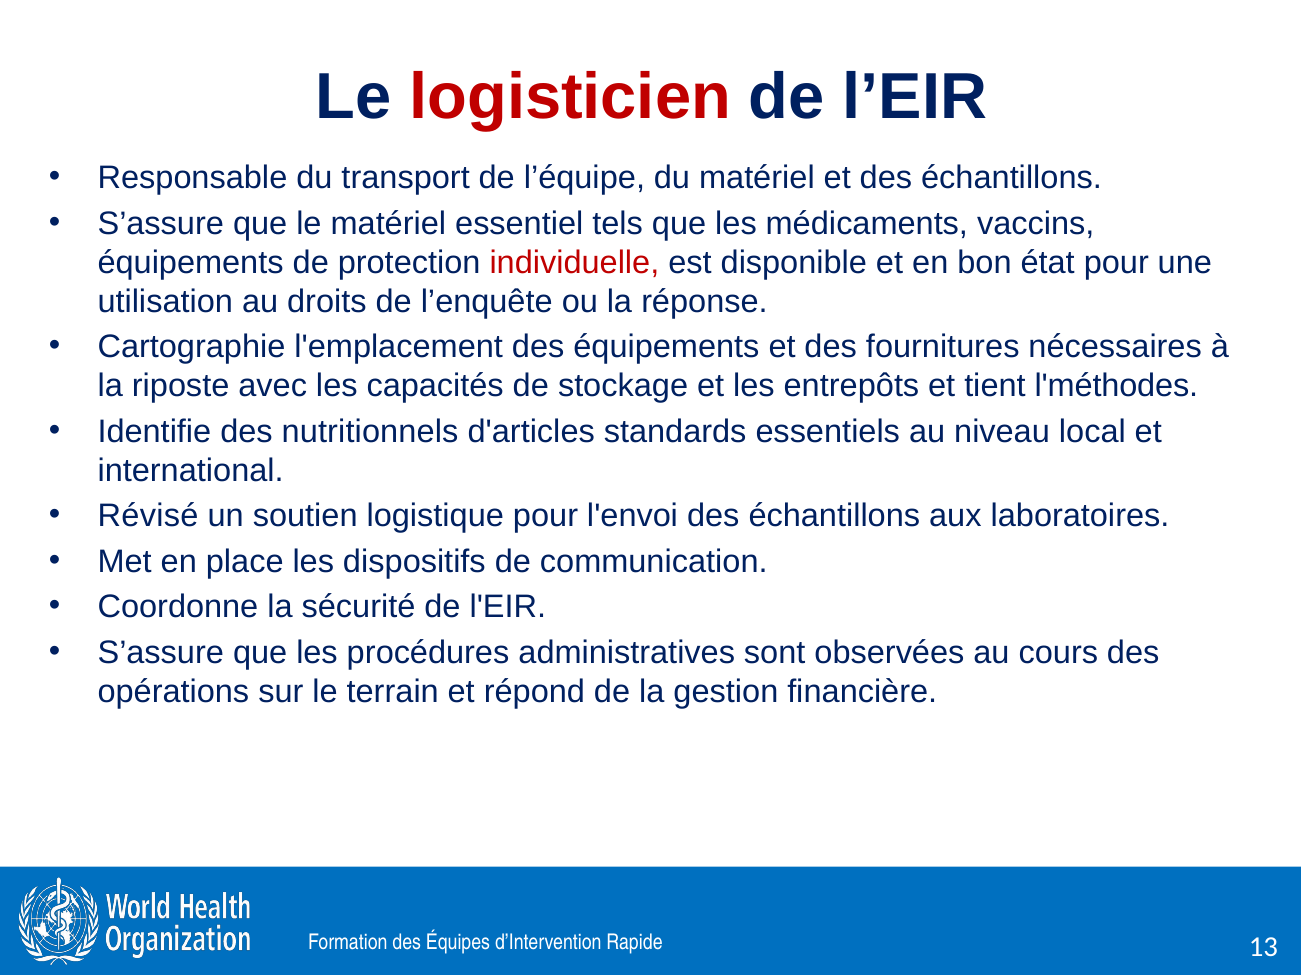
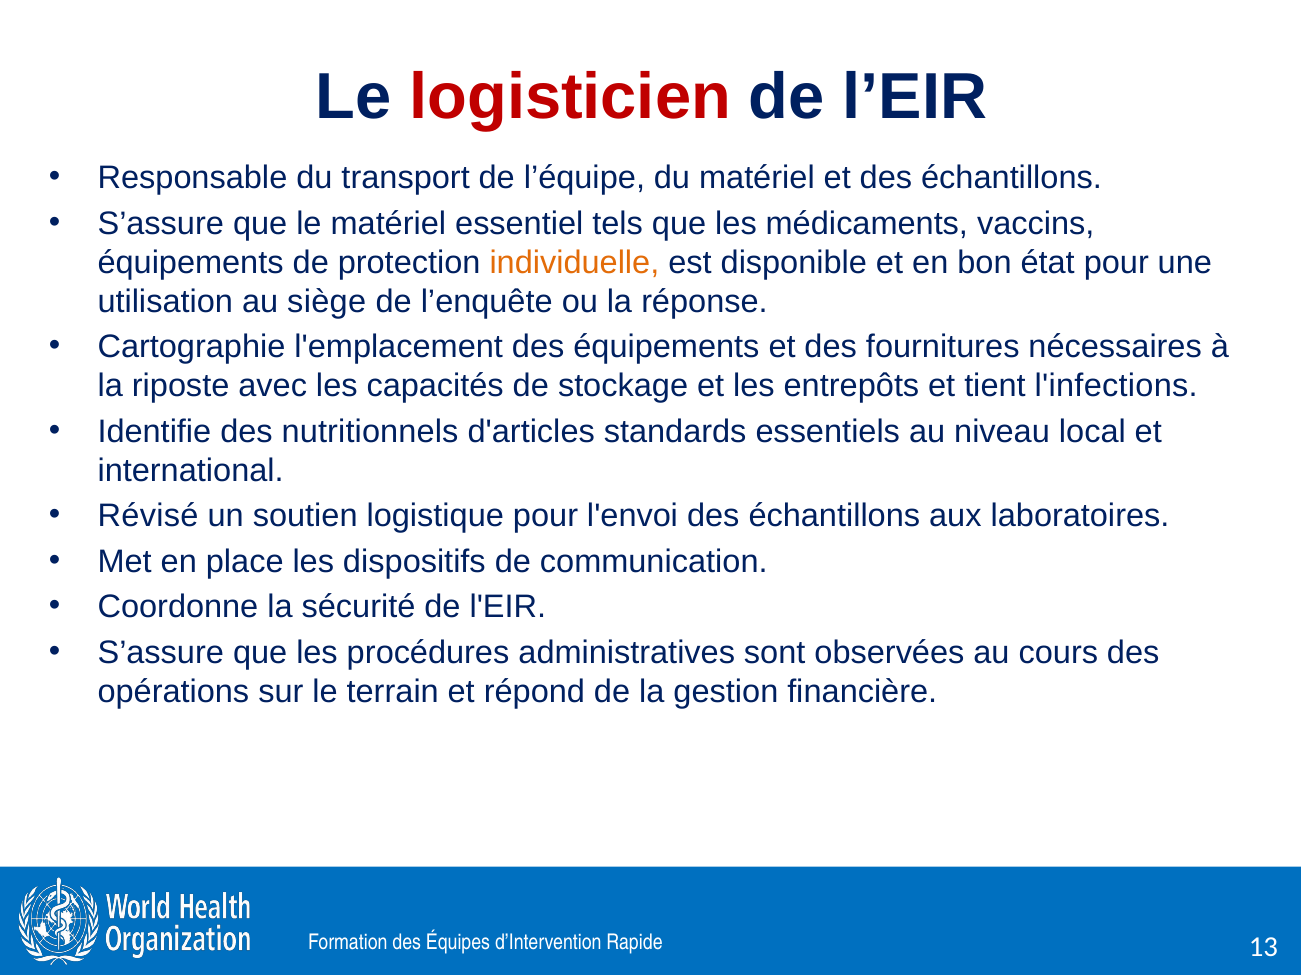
individuelle colour: red -> orange (574, 263)
droits: droits -> siège (327, 302)
l'méthodes: l'méthodes -> l'infections (1116, 386)
